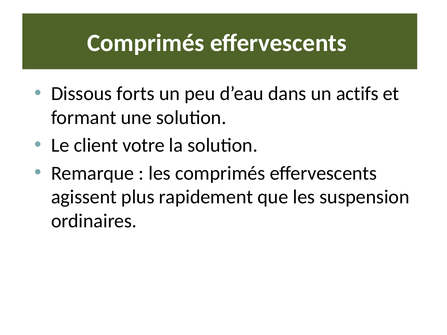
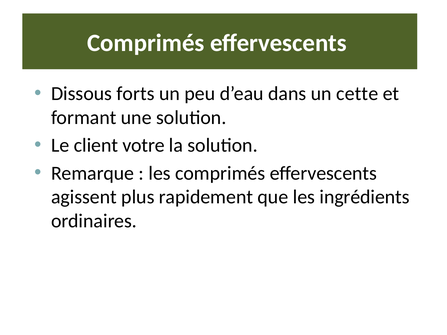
actifs: actifs -> cette (357, 94)
suspension: suspension -> ingrédients (365, 197)
